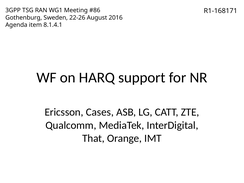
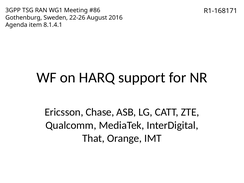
Cases: Cases -> Chase (100, 112)
